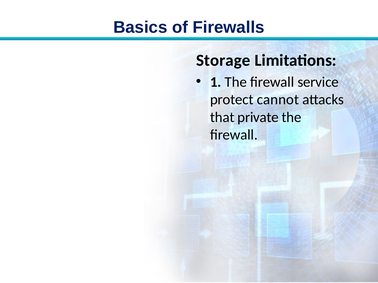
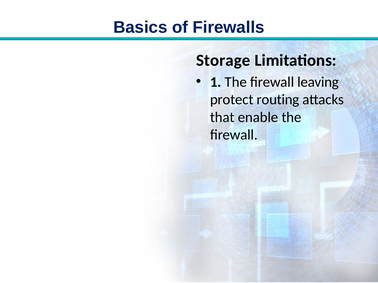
service: service -> leaving (318, 82)
cannot: cannot -> routing (278, 100)
private: private -> enable (258, 117)
